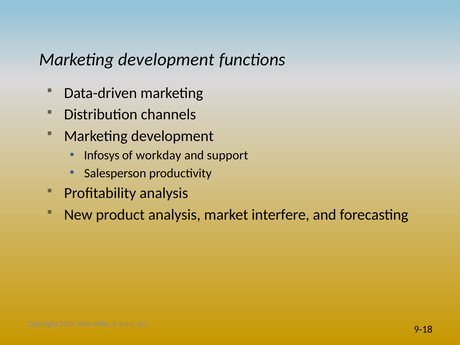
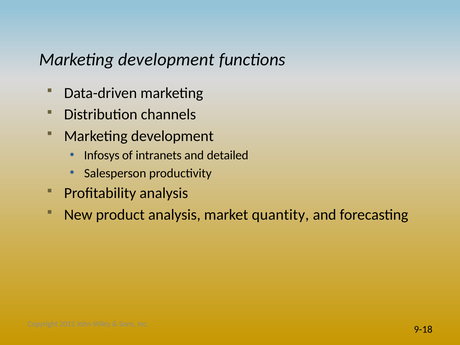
workday: workday -> intranets (159, 155)
support: support -> detailed (228, 155)
interfere: interfere -> quantity (280, 215)
